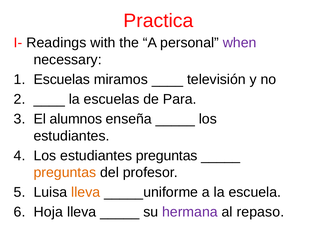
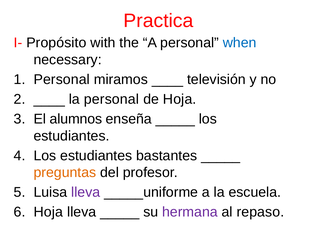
Readings: Readings -> Propósito (56, 43)
when colour: purple -> blue (240, 43)
Escuelas: Escuelas -> Personal (62, 79)
la escuelas: escuelas -> personal (111, 99)
de Para: Para -> Hoja (180, 99)
estudiantes preguntas: preguntas -> bastantes (167, 155)
lleva colour: orange -> purple (86, 192)
